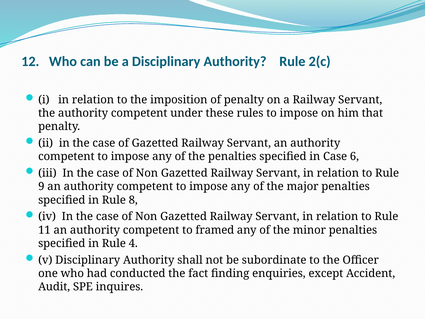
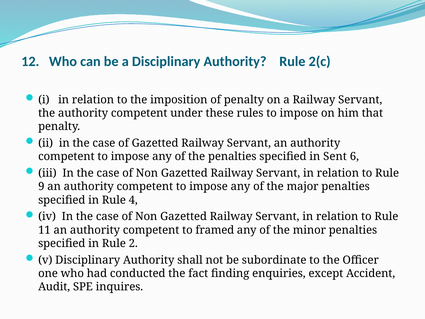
in Case: Case -> Sent (335, 156)
8: 8 -> 4 (133, 200)
4: 4 -> 2 (133, 243)
